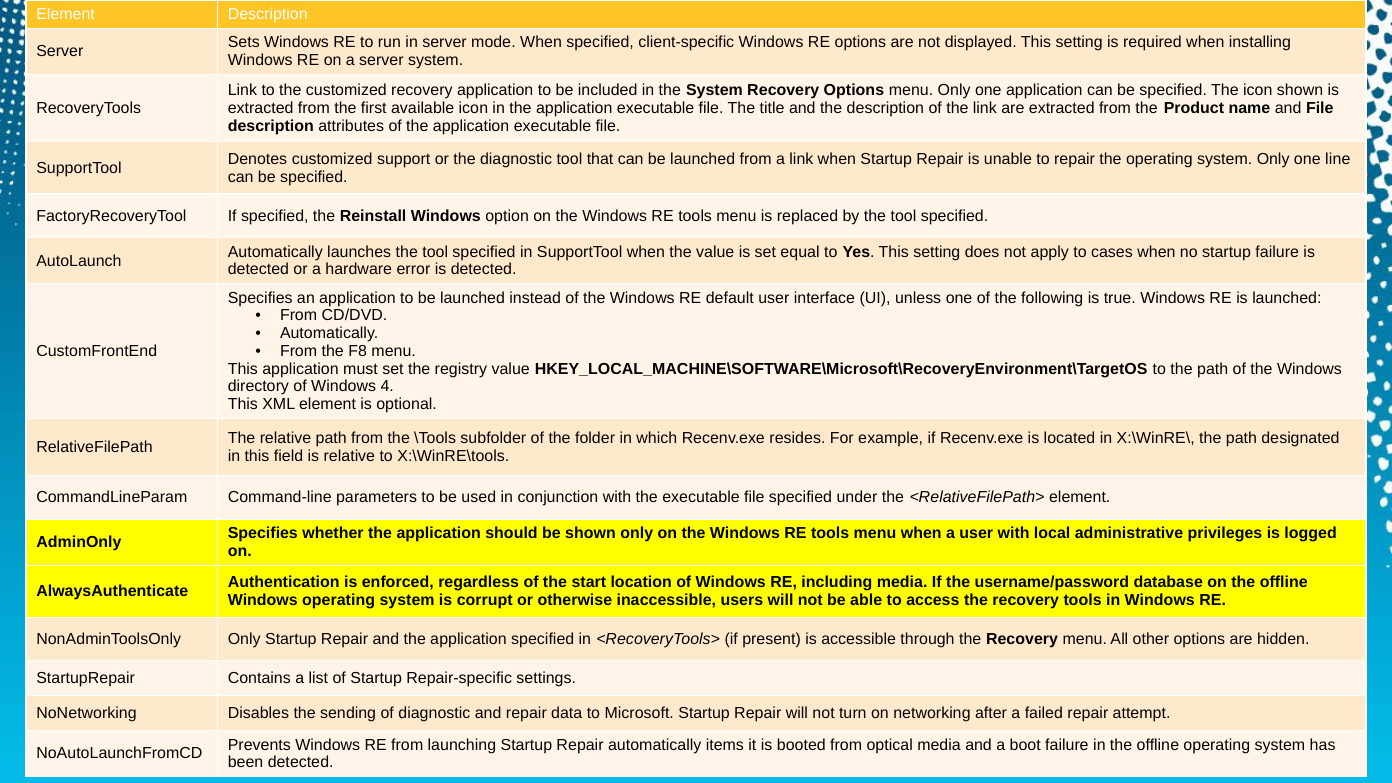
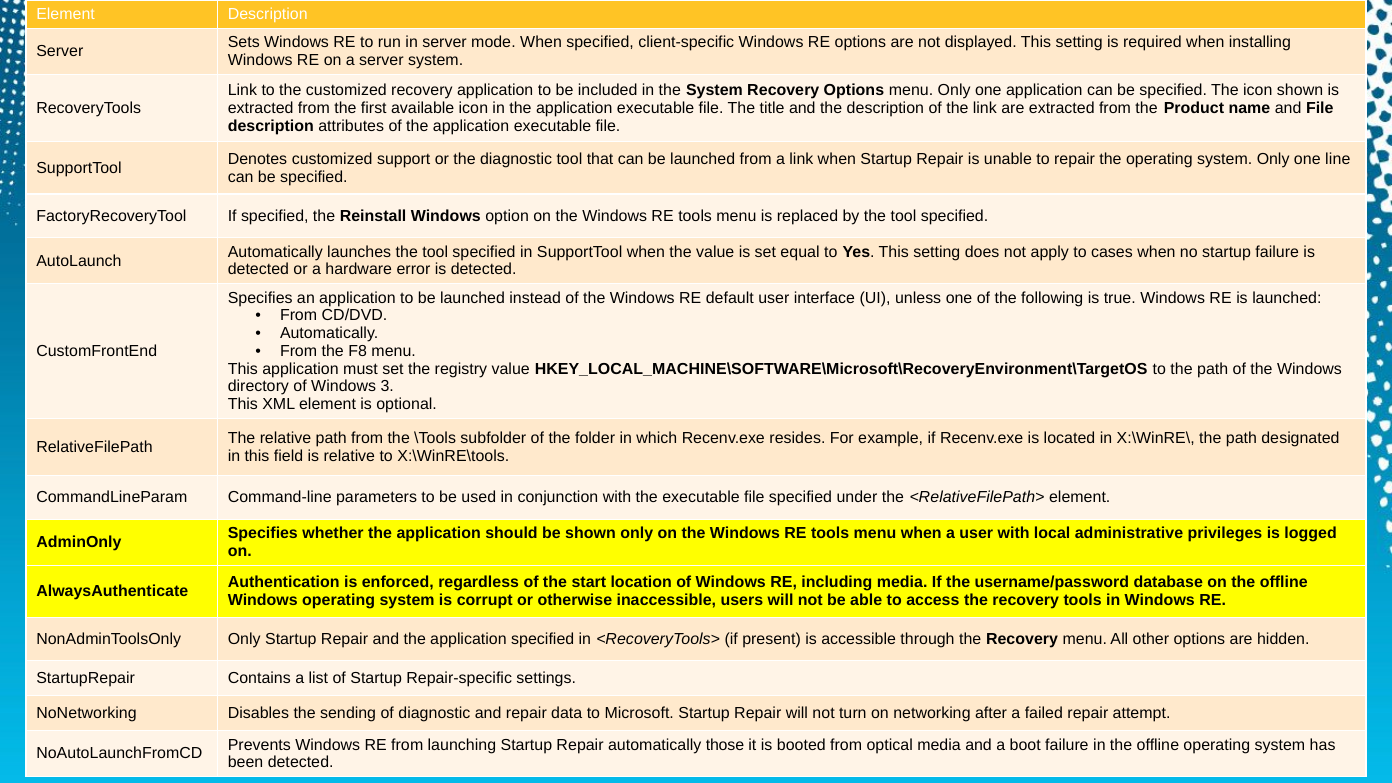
4: 4 -> 3 (387, 387)
items: items -> those (725, 745)
